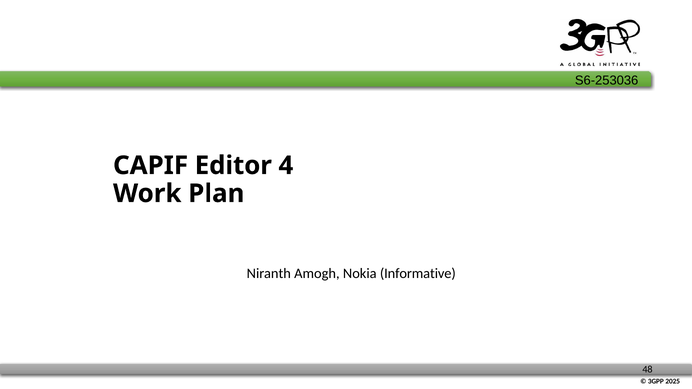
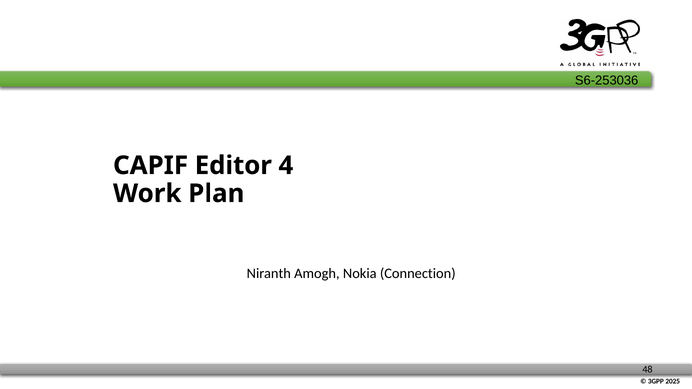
Informative: Informative -> Connection (418, 274)
